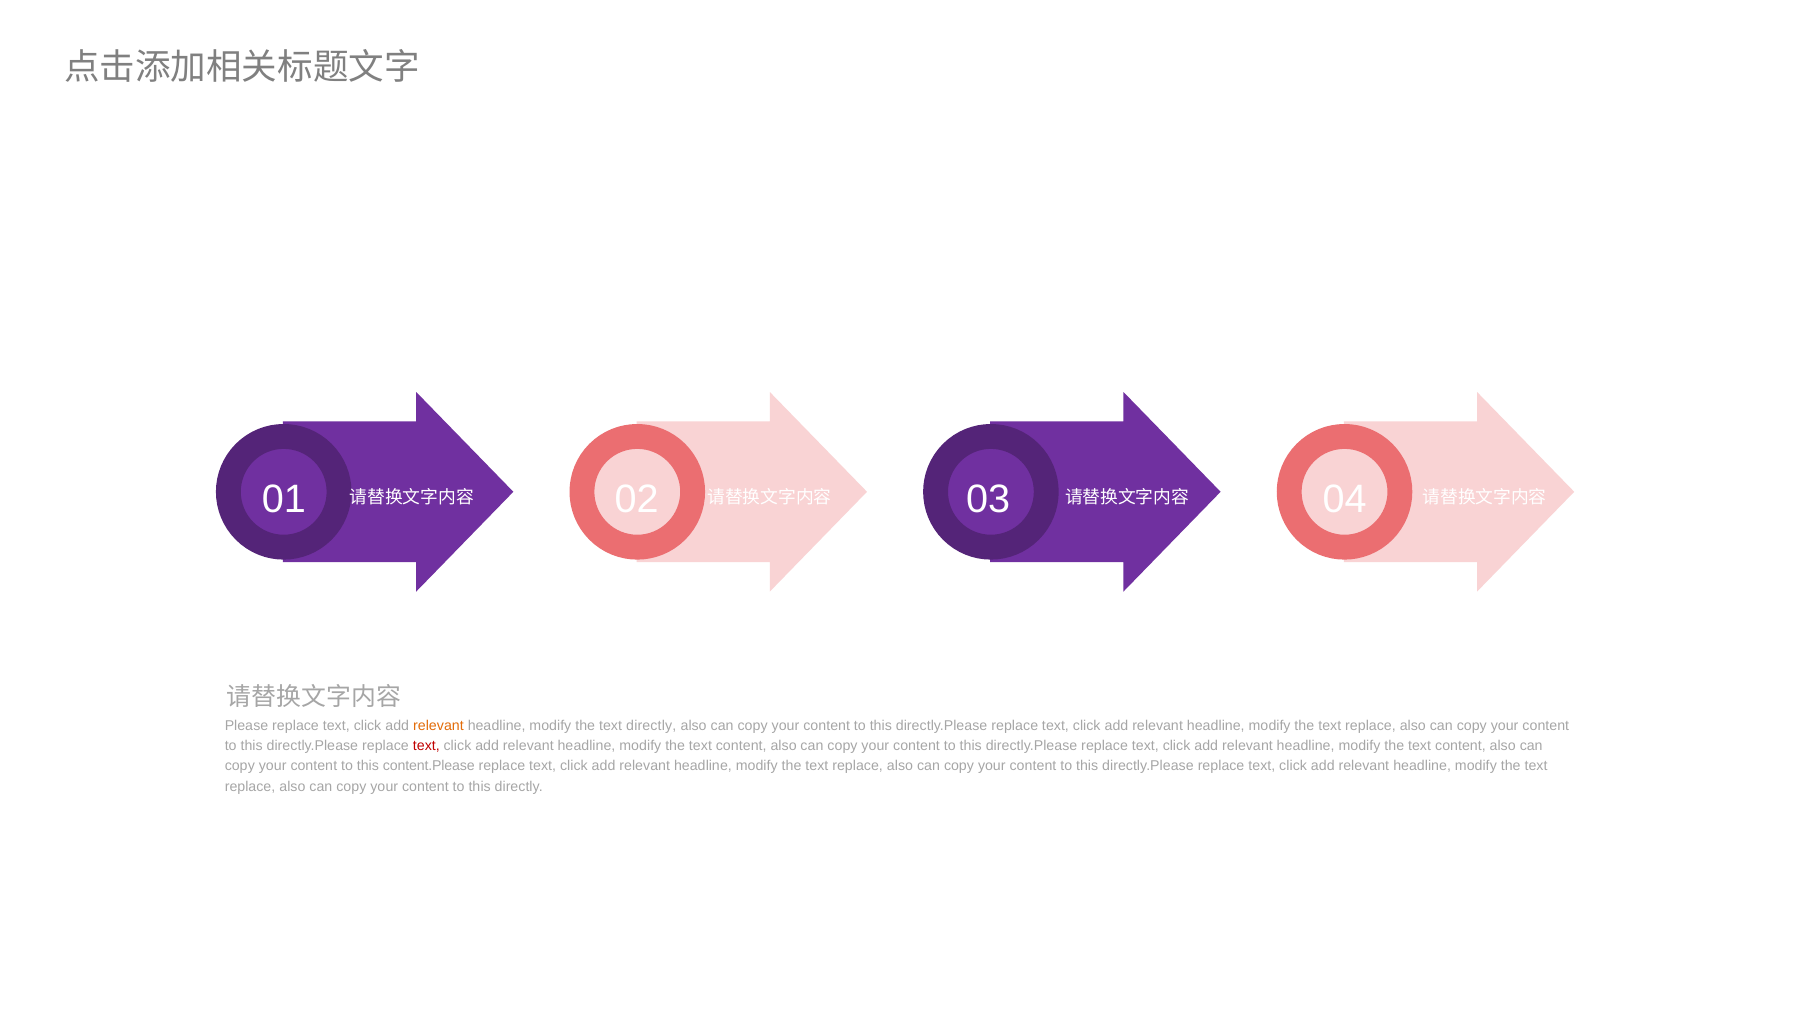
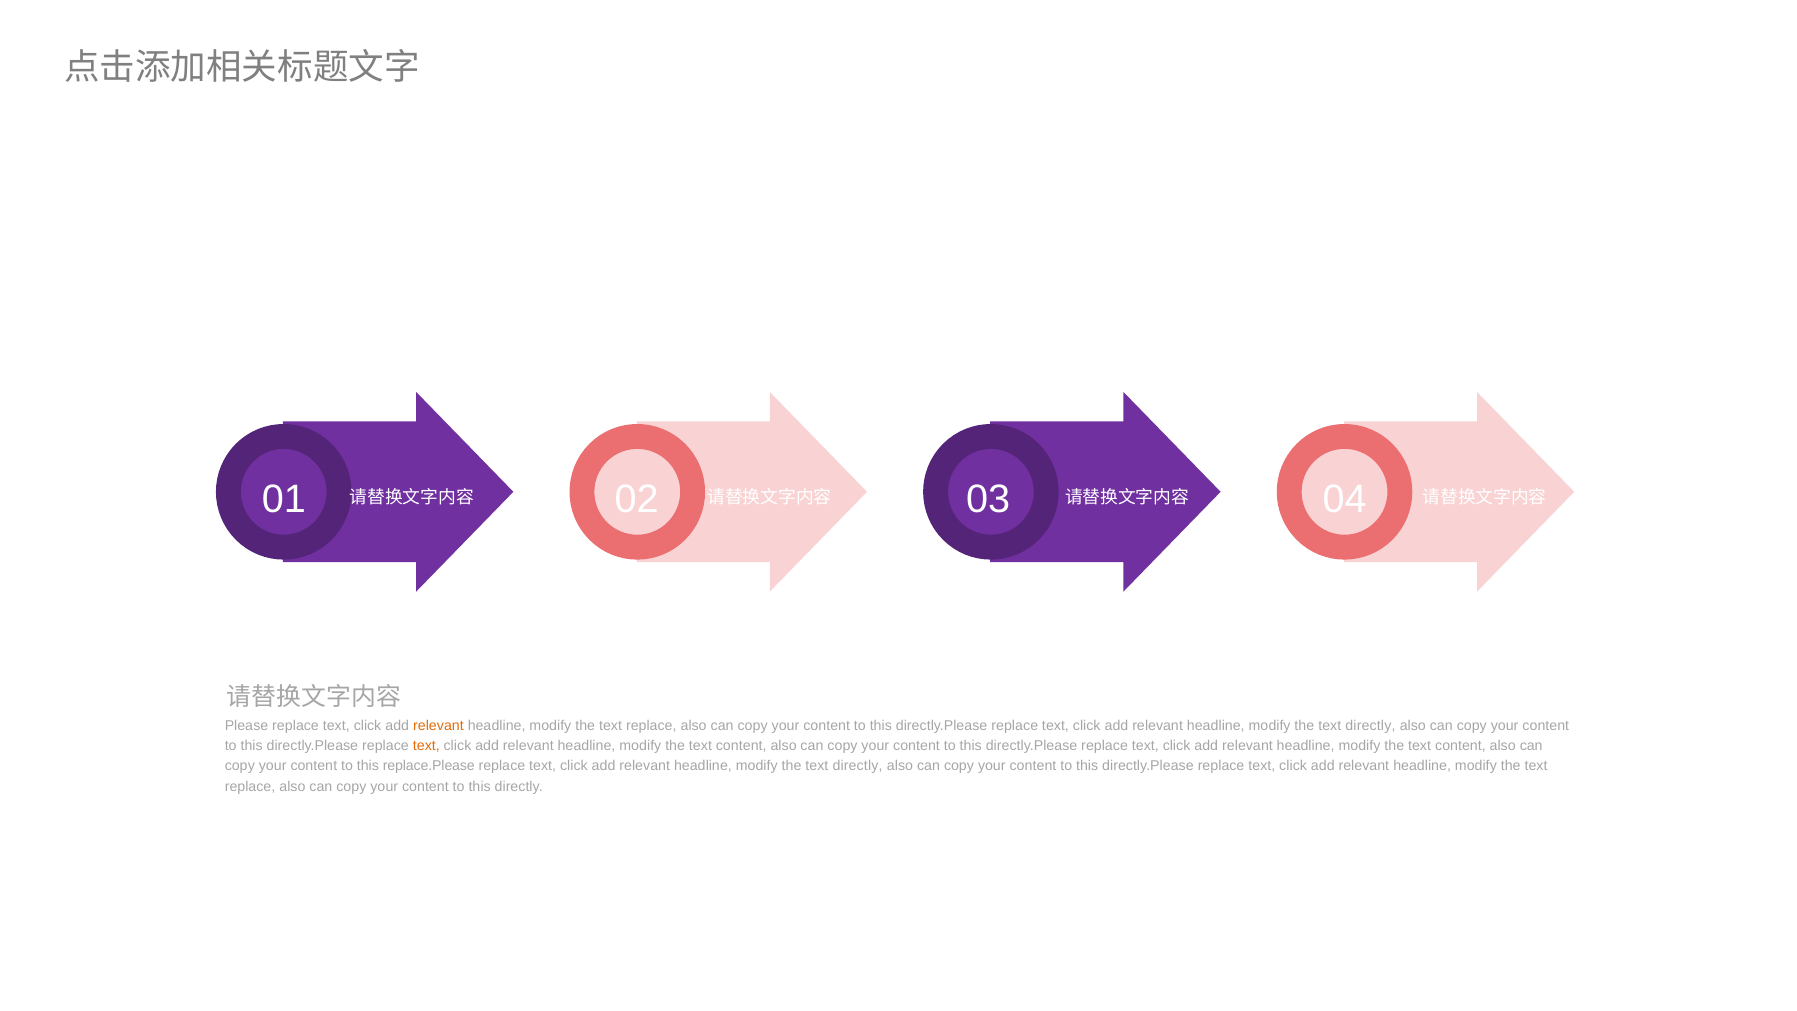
directly: directly -> replace (651, 725)
replace: replace -> directly (1370, 725)
text colour: red -> orange (426, 746)
content.Please: content.Please -> replace.Please (429, 766)
replace: replace -> directly (858, 766)
